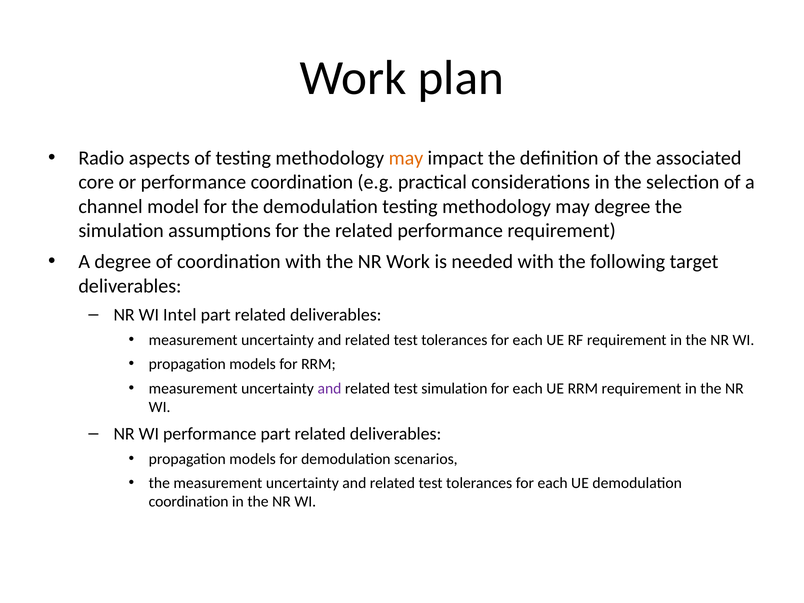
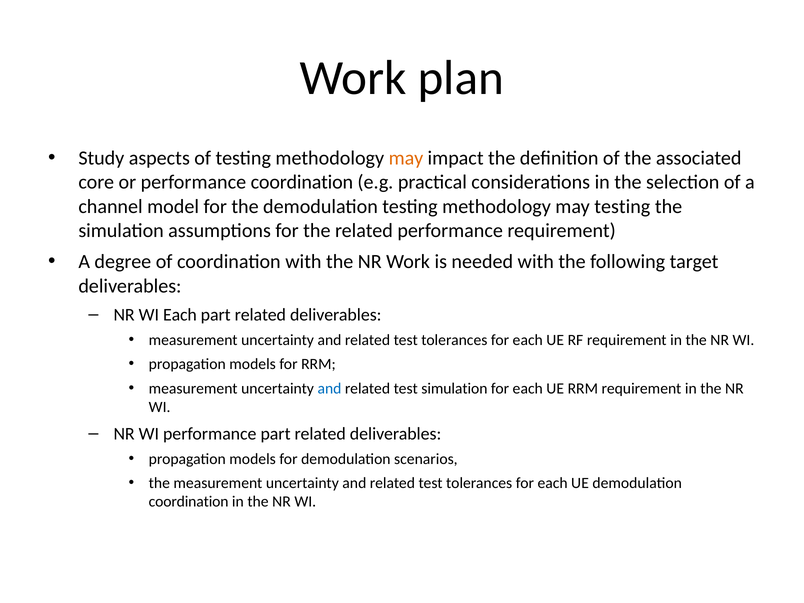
Radio: Radio -> Study (101, 158)
may degree: degree -> testing (622, 206)
WI Intel: Intel -> Each (180, 315)
and colour: purple -> blue (330, 388)
